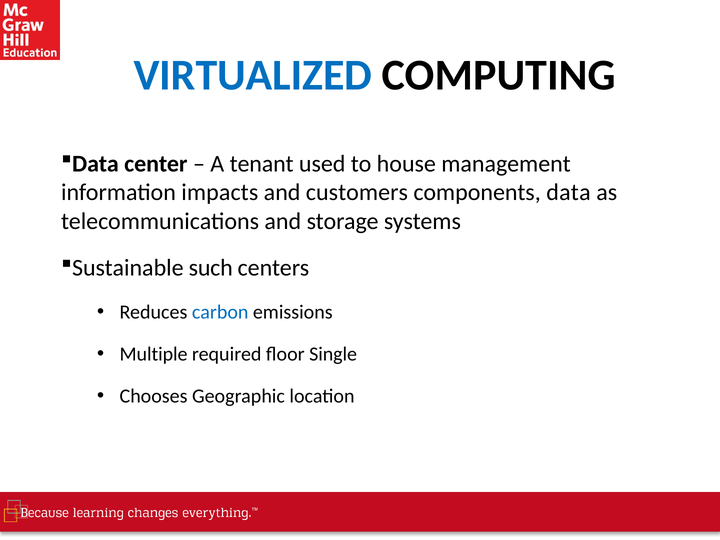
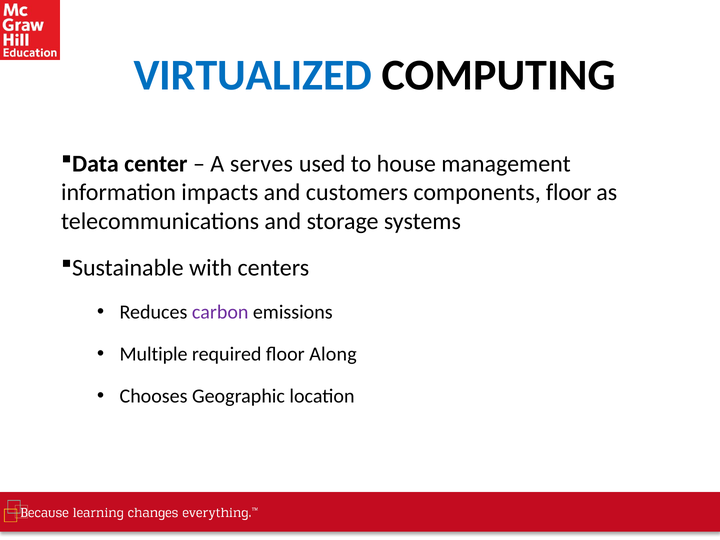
tenant: tenant -> serves (261, 164)
components data: data -> floor (569, 192)
such: such -> with (211, 268)
carbon colour: blue -> purple (220, 312)
Single: Single -> Along (333, 354)
